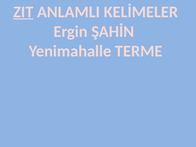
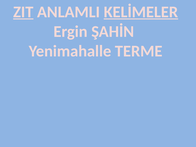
KELİMELER underline: none -> present (141, 12)
